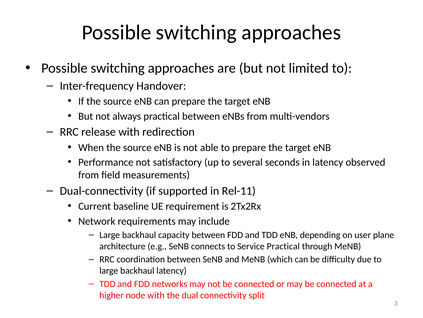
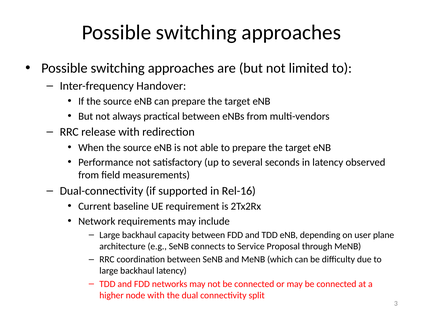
Rel-11: Rel-11 -> Rel-16 (239, 190)
Service Practical: Practical -> Proposal (283, 246)
